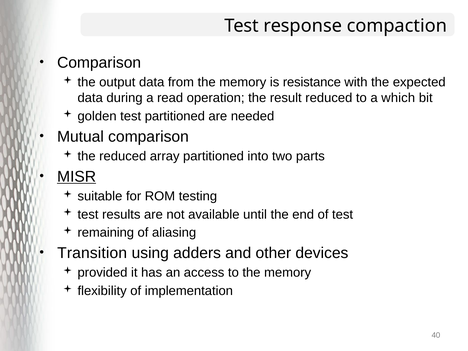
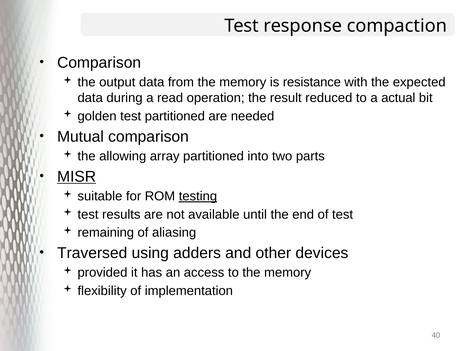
which: which -> actual (398, 98)
the reduced: reduced -> allowing (123, 156)
testing underline: none -> present (198, 196)
Transition: Transition -> Traversed (92, 253)
